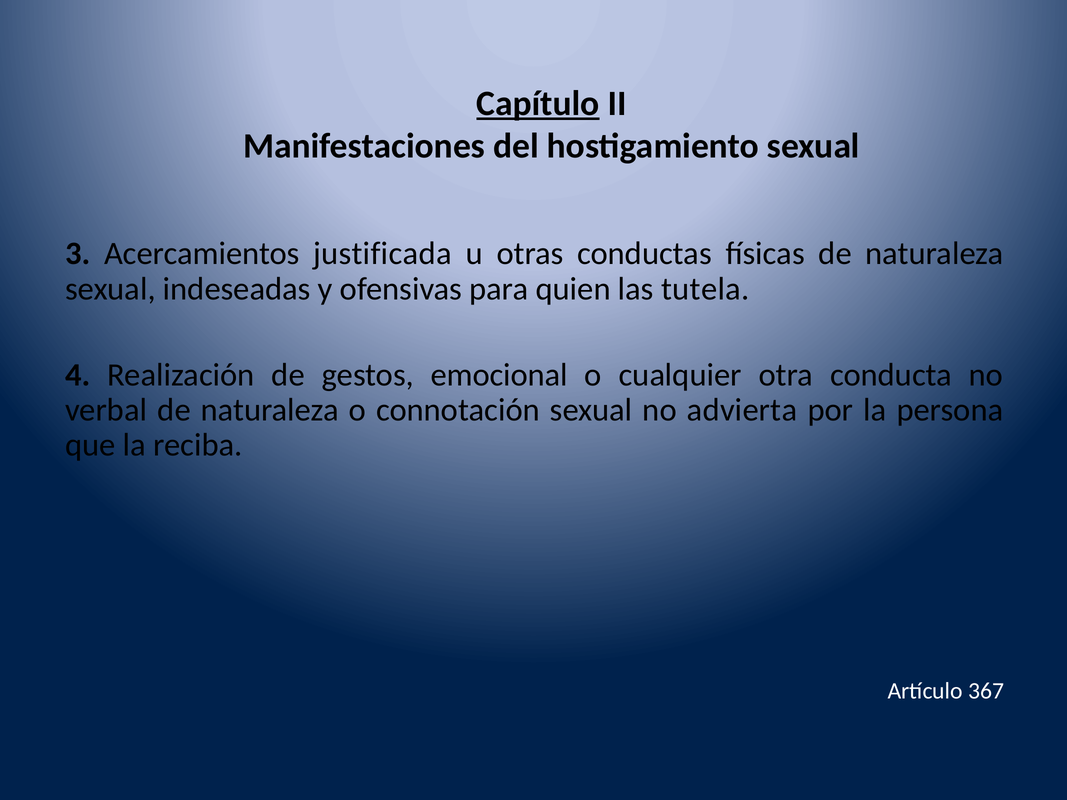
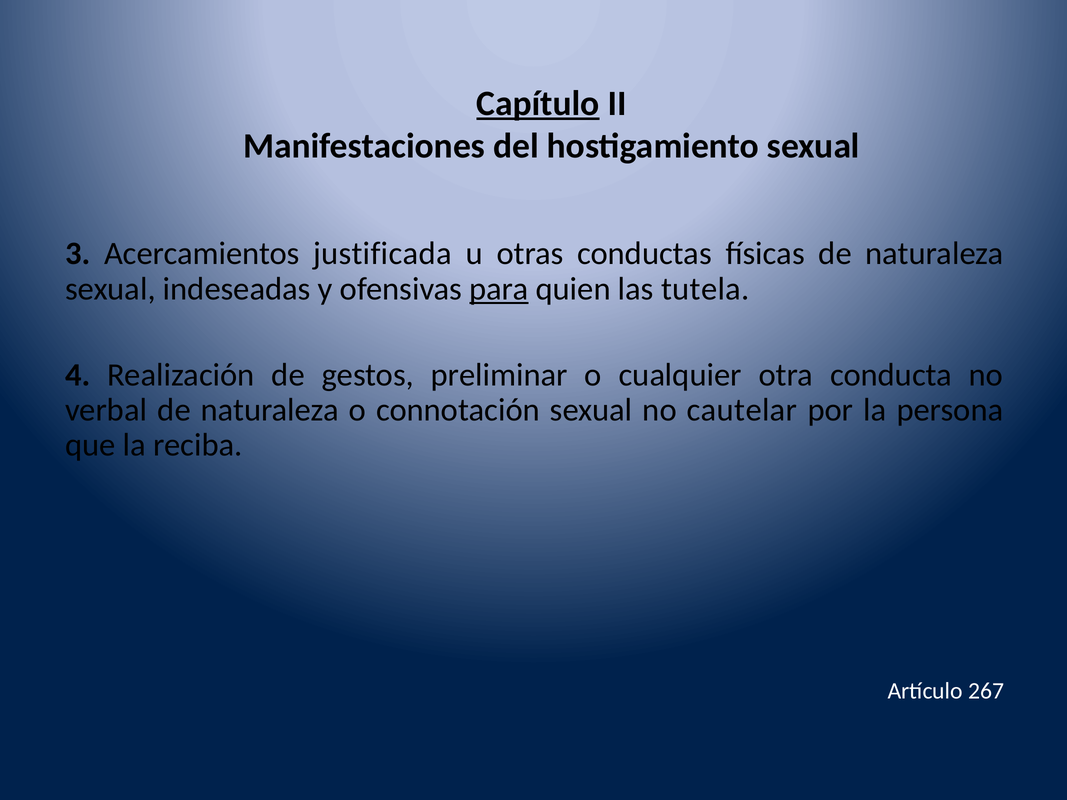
para underline: none -> present (499, 289)
emocional: emocional -> preliminar (499, 375)
advierta: advierta -> cautelar (742, 410)
367: 367 -> 267 (986, 691)
